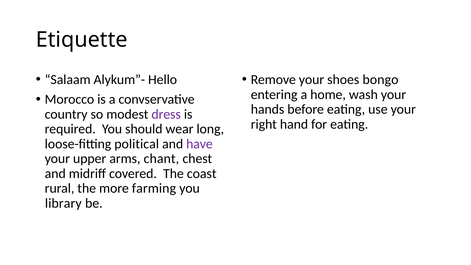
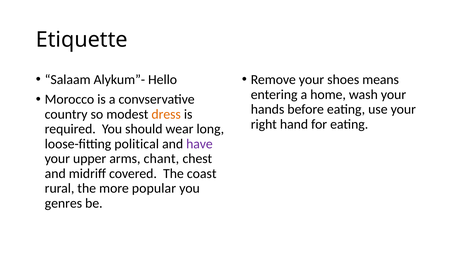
bongo: bongo -> means (381, 80)
dress colour: purple -> orange (166, 114)
farming: farming -> popular (154, 188)
library: library -> genres (63, 203)
